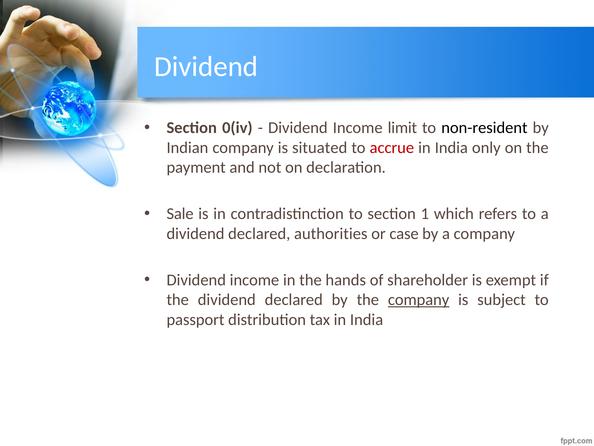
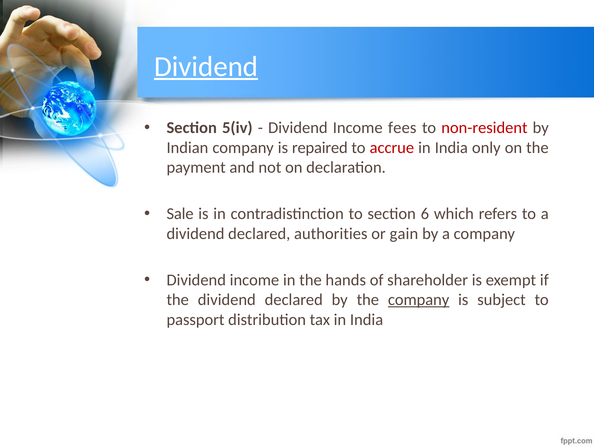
Dividend underline: none -> present (206, 66)
0(iv: 0(iv -> 5(iv (237, 128)
limit: limit -> fees (402, 128)
non-resident colour: black -> red (484, 128)
situated: situated -> repaired (320, 148)
1: 1 -> 6 (425, 214)
case: case -> gain (404, 233)
